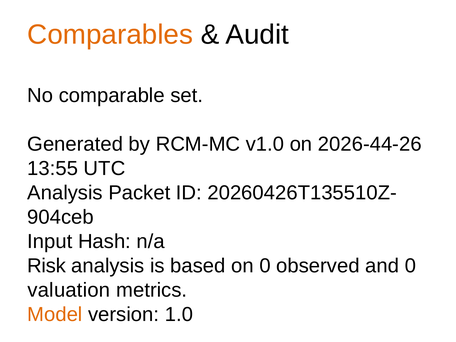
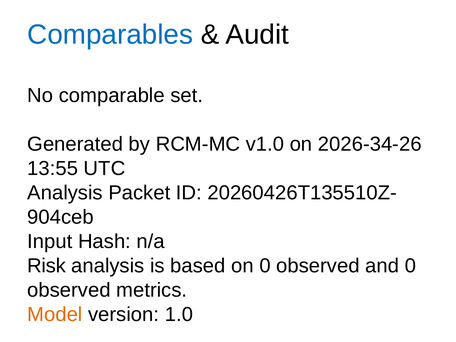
Comparables colour: orange -> blue (110, 35)
2026-44-26: 2026-44-26 -> 2026-34-26 (370, 144)
valuation: valuation -> observed (69, 290)
